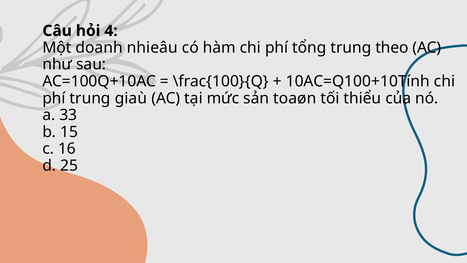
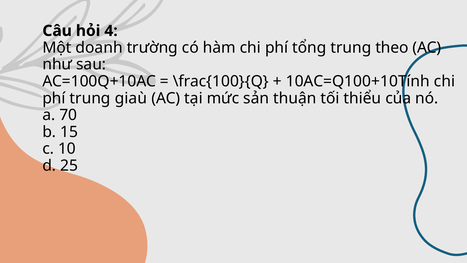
nhieâu: nhieâu -> trường (152, 48)
toaøn: toaøn -> thuận (295, 98)
33: 33 -> 70 (68, 115)
16: 16 -> 10 (67, 149)
